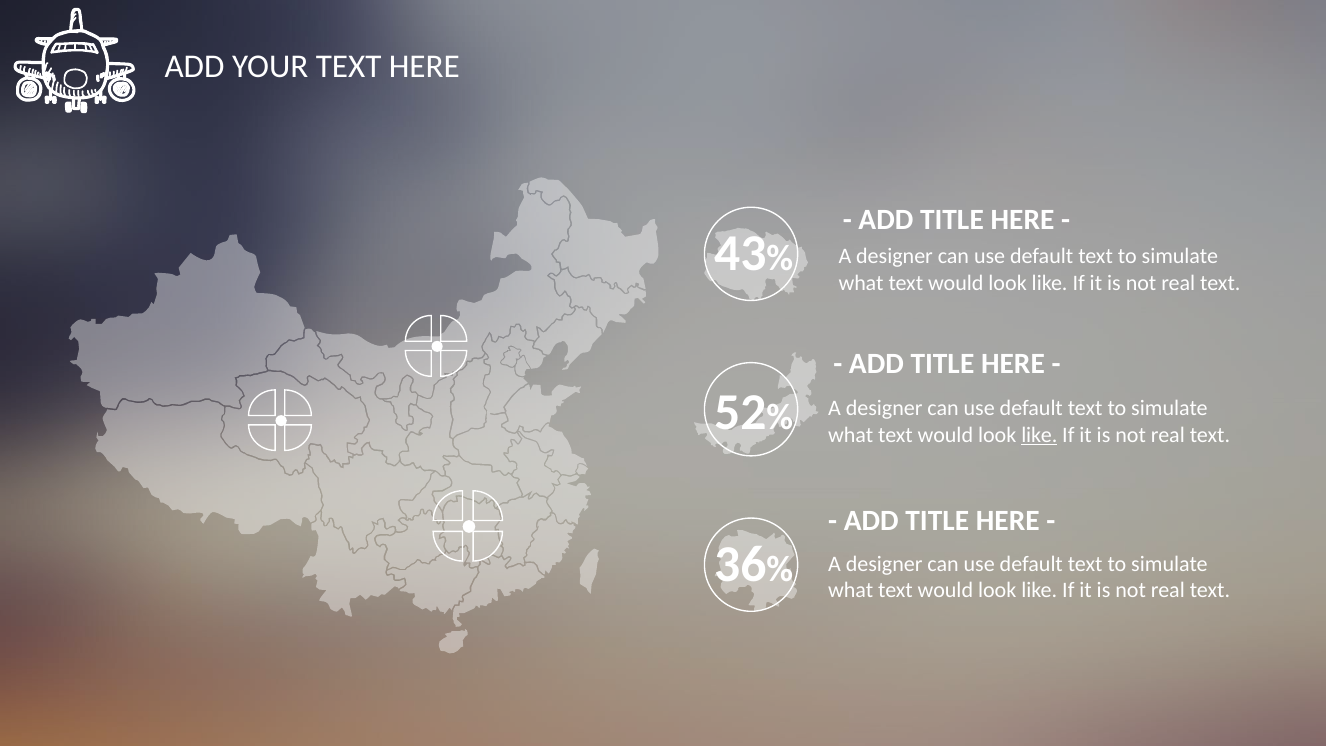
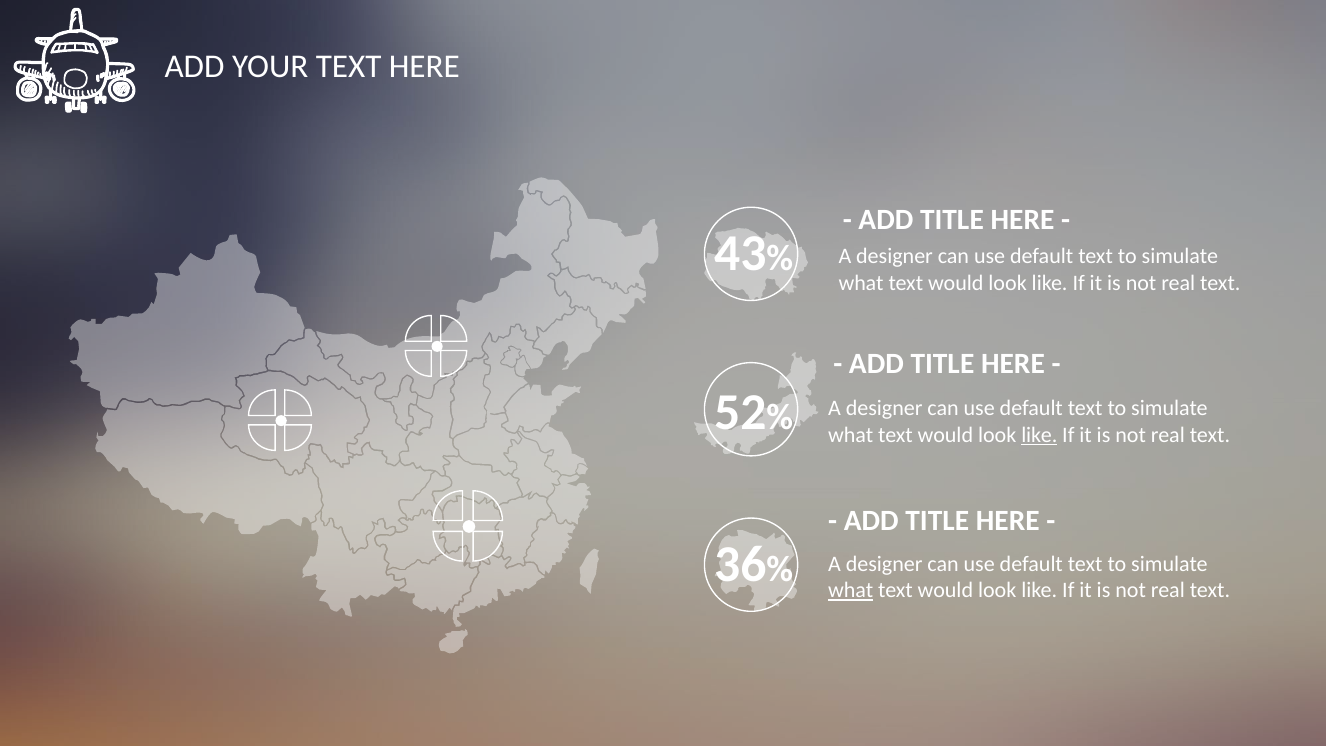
what underline: none -> present (851, 590)
